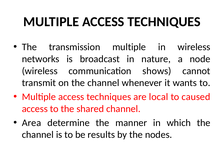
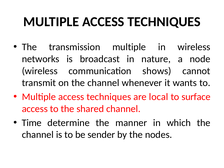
caused: caused -> surface (196, 97)
Area: Area -> Time (32, 123)
results: results -> sender (101, 135)
